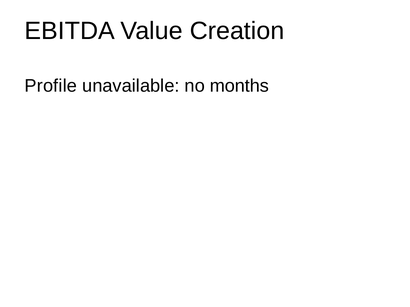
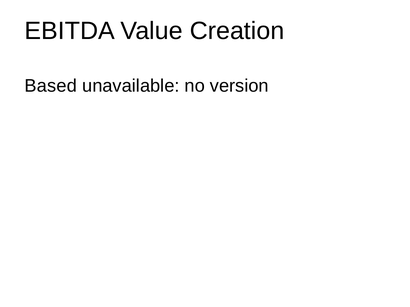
Profile: Profile -> Based (51, 86)
months: months -> version (239, 86)
